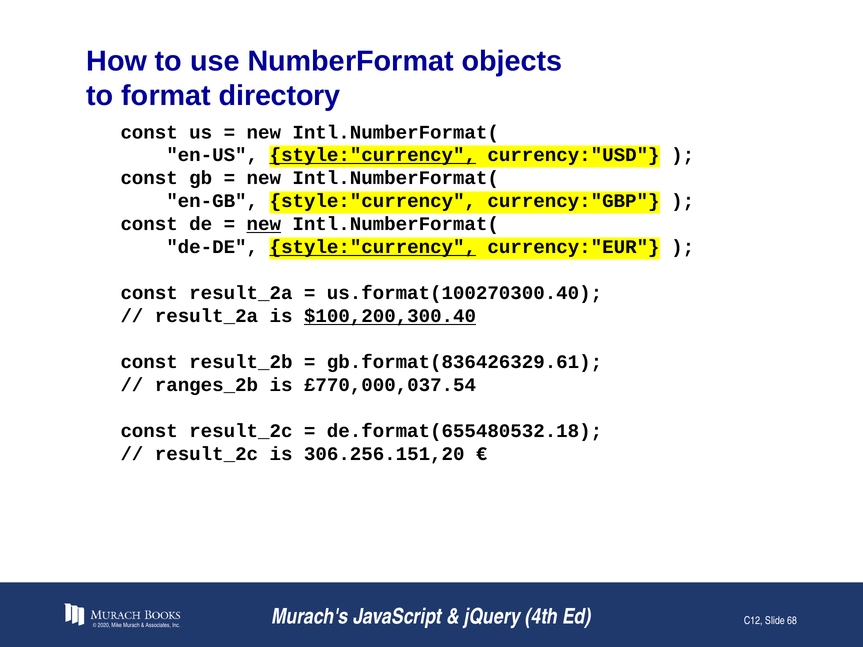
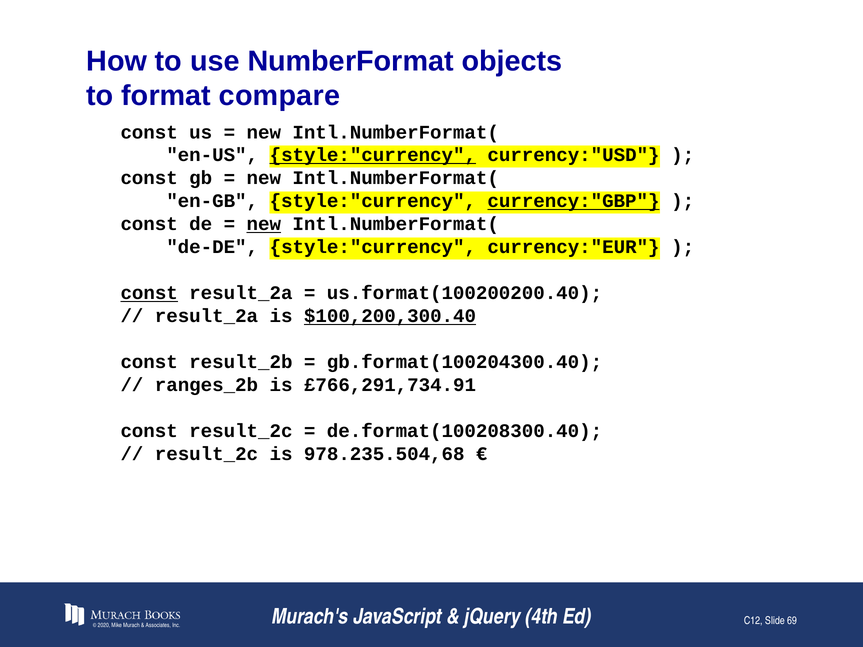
directory: directory -> compare (279, 96)
currency:"GBP underline: none -> present (573, 201)
style:"currency underline: present -> none (373, 247)
const underline: none -> present (149, 293)
us.format(100270300.40: us.format(100270300.40 -> us.format(100200200.40 (464, 293)
gb.format(836426329.61: gb.format(836426329.61 -> gb.format(100204300.40 (464, 362)
£770,000,037.54: £770,000,037.54 -> £766,291,734.91 (390, 385)
de.format(655480532.18: de.format(655480532.18 -> de.format(100208300.40 (464, 431)
306.256.151,20: 306.256.151,20 -> 978.235.504,68 (384, 454)
68: 68 -> 69 (792, 621)
